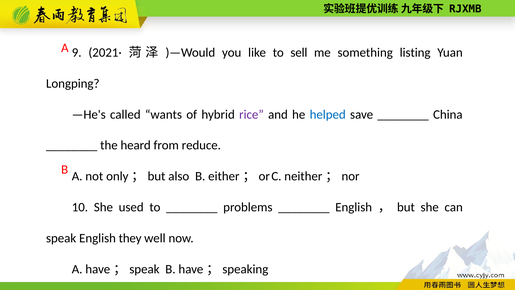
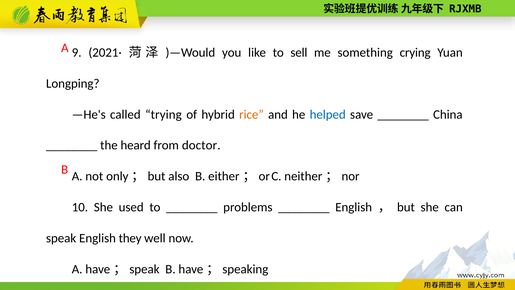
listing: listing -> crying (415, 53)
wants: wants -> trying (163, 114)
rice colour: purple -> orange (251, 114)
reduce: reduce -> doctor (201, 145)
